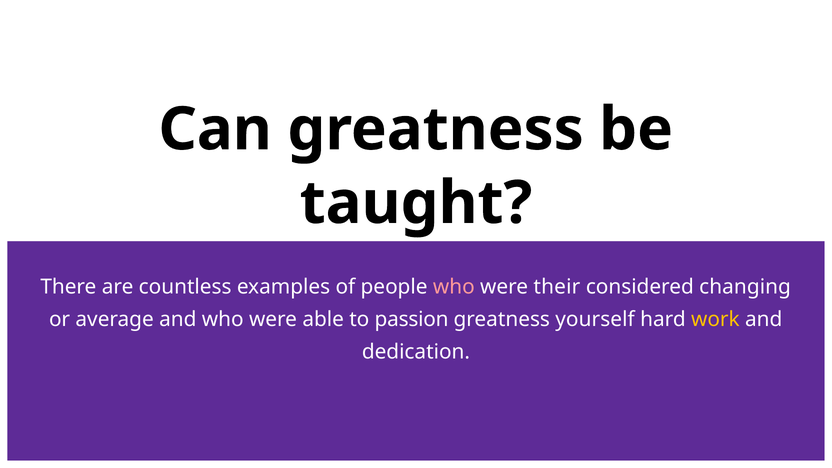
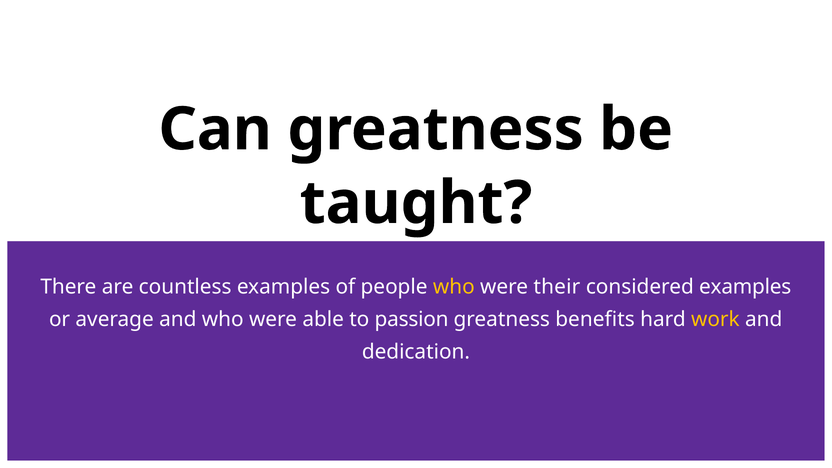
who colour: pink -> yellow (454, 287)
considered changing: changing -> examples (745, 287)
yourself: yourself -> benefits (595, 319)
